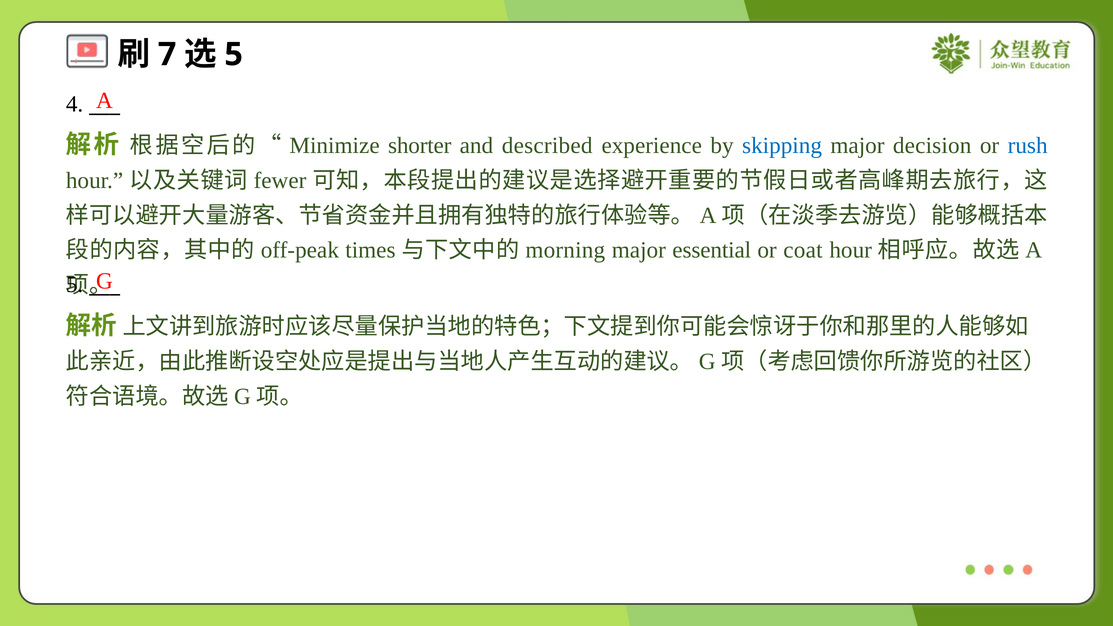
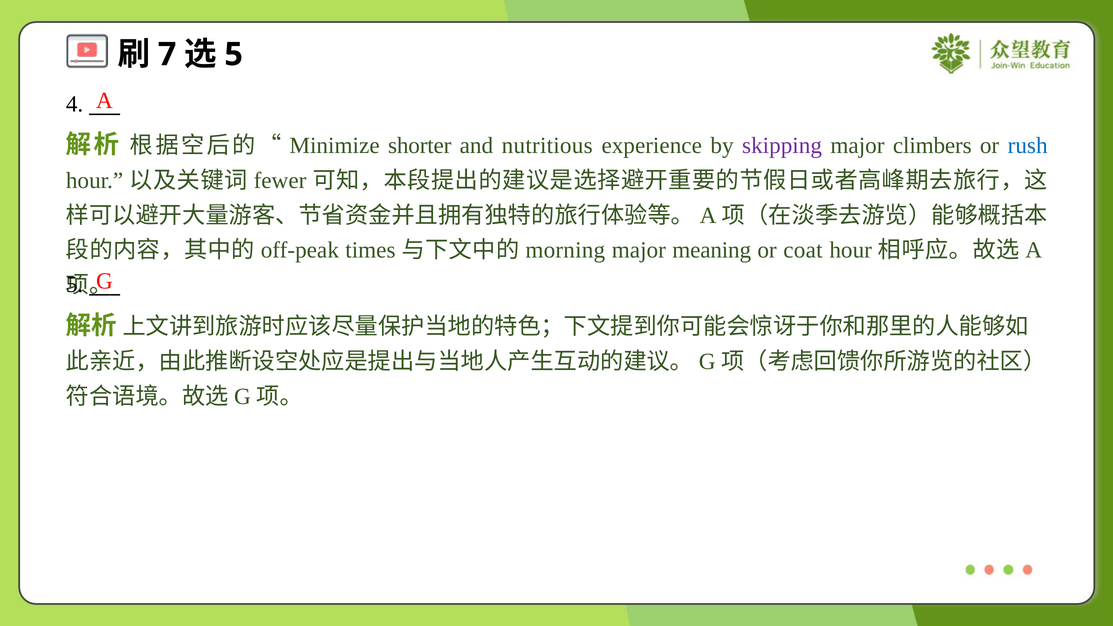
described: described -> nutritious (547, 146)
skipping colour: blue -> purple (782, 146)
decision: decision -> climbers (932, 146)
essential: essential -> meaning (712, 250)
